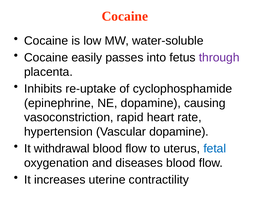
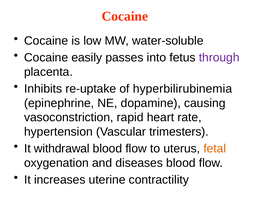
cyclophosphamide: cyclophosphamide -> hyperbilirubinemia (182, 89)
Vascular dopamine: dopamine -> trimesters (179, 132)
fetal colour: blue -> orange (215, 149)
